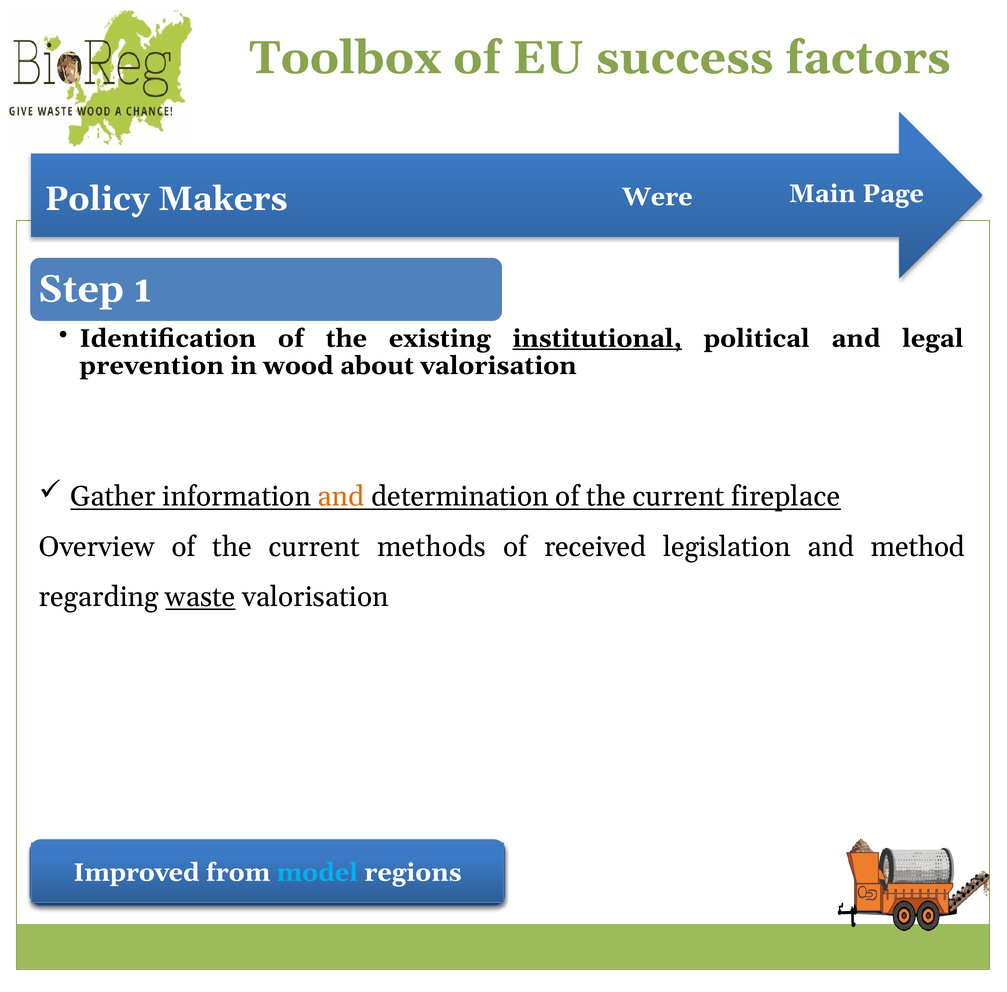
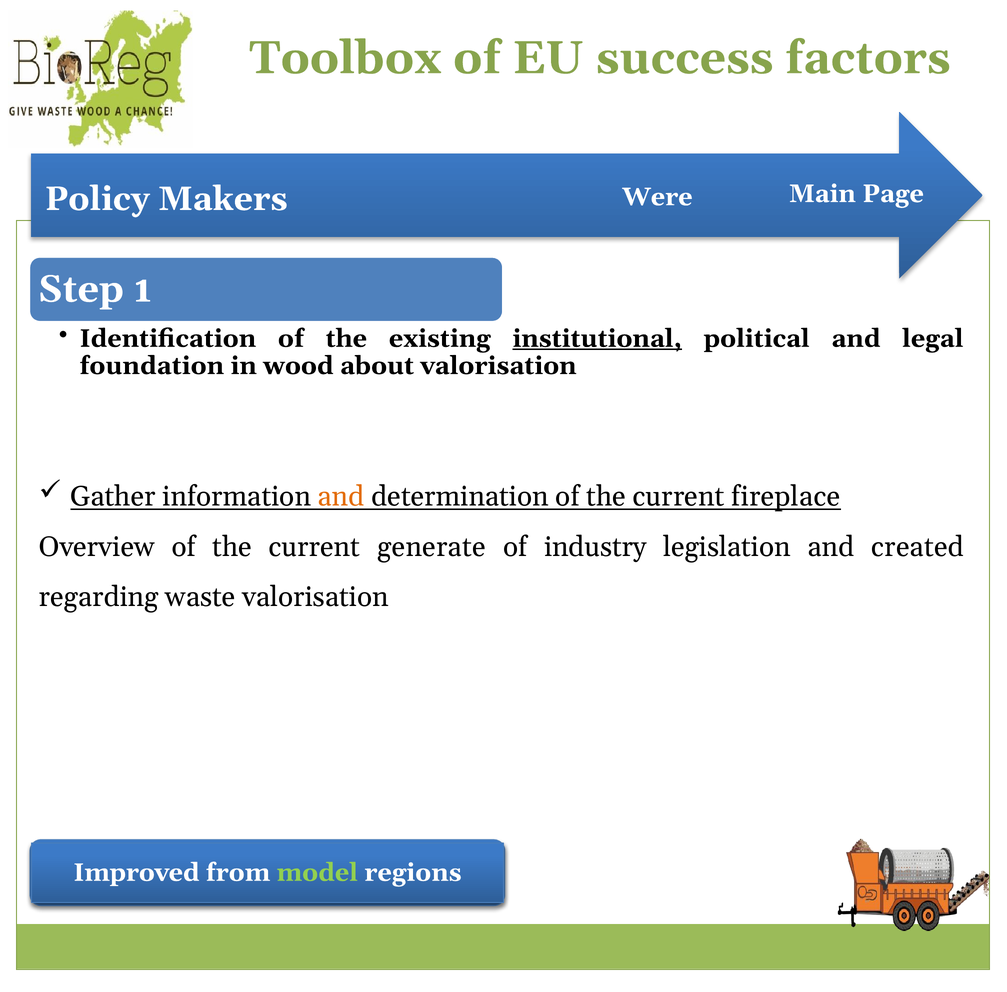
prevention: prevention -> foundation (152, 365)
methods: methods -> generate (432, 546)
received: received -> industry (595, 546)
method: method -> created (918, 546)
waste underline: present -> none (200, 597)
model colour: light blue -> light green (317, 872)
